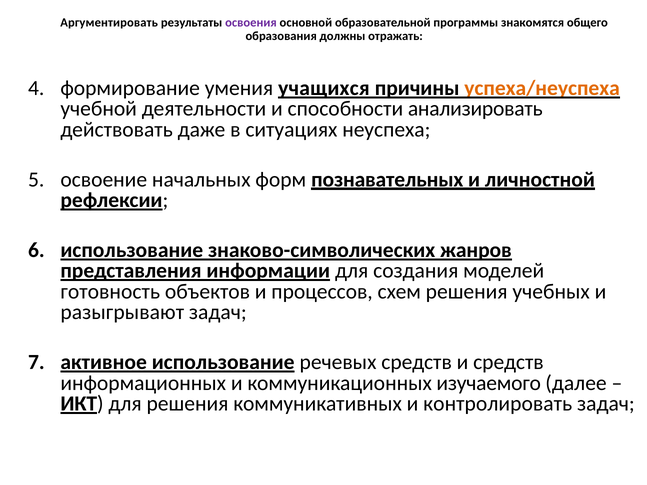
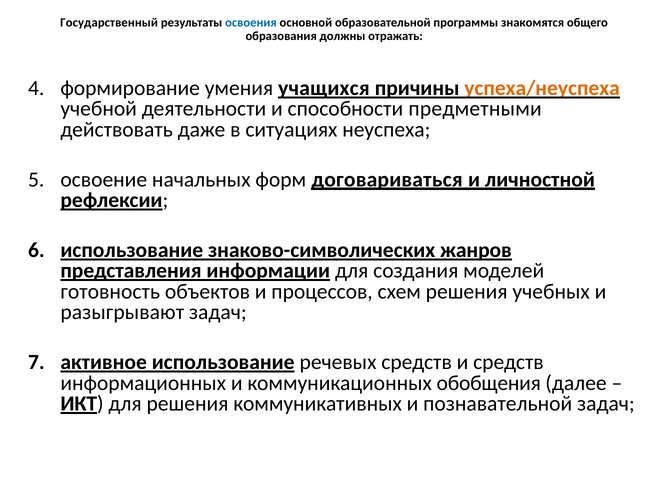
Аргументировать: Аргументировать -> Государственный (109, 22)
освоения colour: purple -> blue (251, 22)
анализировать: анализировать -> предметными (475, 109)
познавательных: познавательных -> договариваться (387, 180)
изучаемого: изучаемого -> обобщения (489, 383)
контролировать: контролировать -> познавательной (498, 404)
